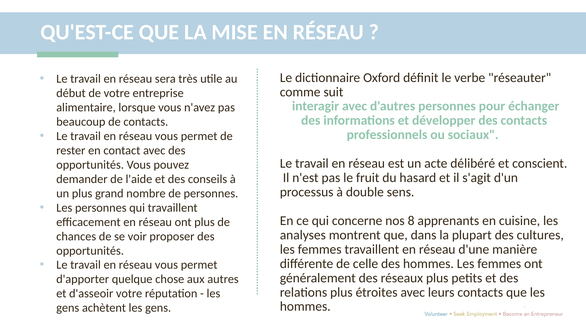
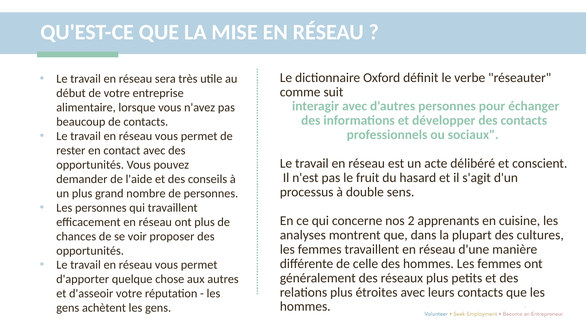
8: 8 -> 2 (411, 220)
